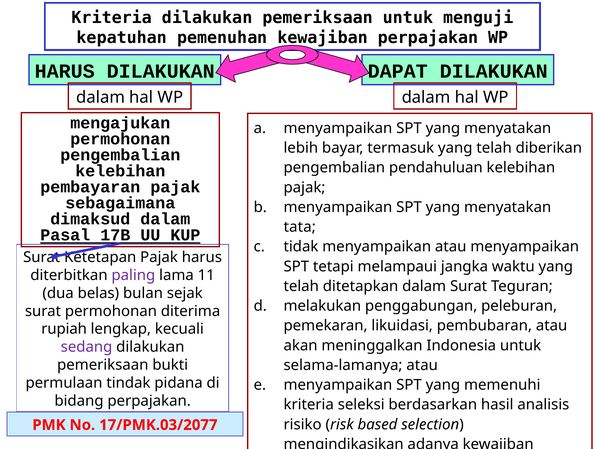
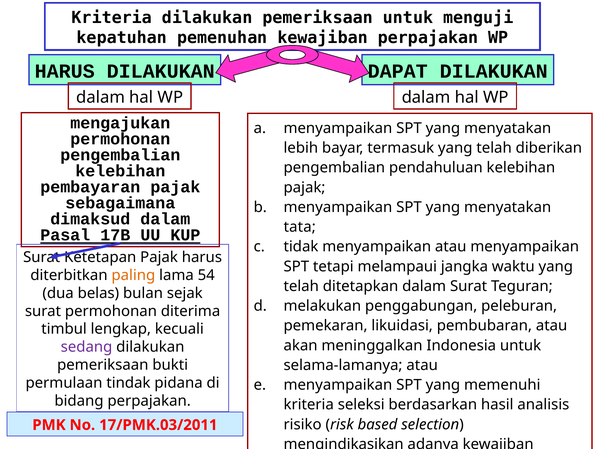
paling colour: purple -> orange (133, 275)
11: 11 -> 54 (206, 275)
rupiah: rupiah -> timbul (64, 329)
17/PMK.03/2077: 17/PMK.03/2077 -> 17/PMK.03/2011 (158, 425)
